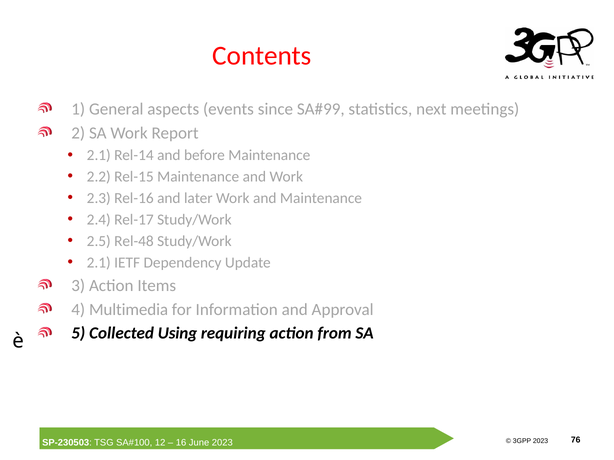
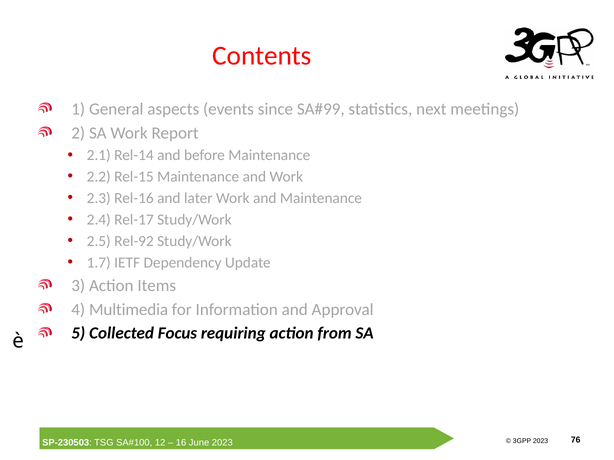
Rel-48: Rel-48 -> Rel-92 (134, 241)
2.1: 2.1 -> 1.7 (99, 263)
Using: Using -> Focus (177, 334)
